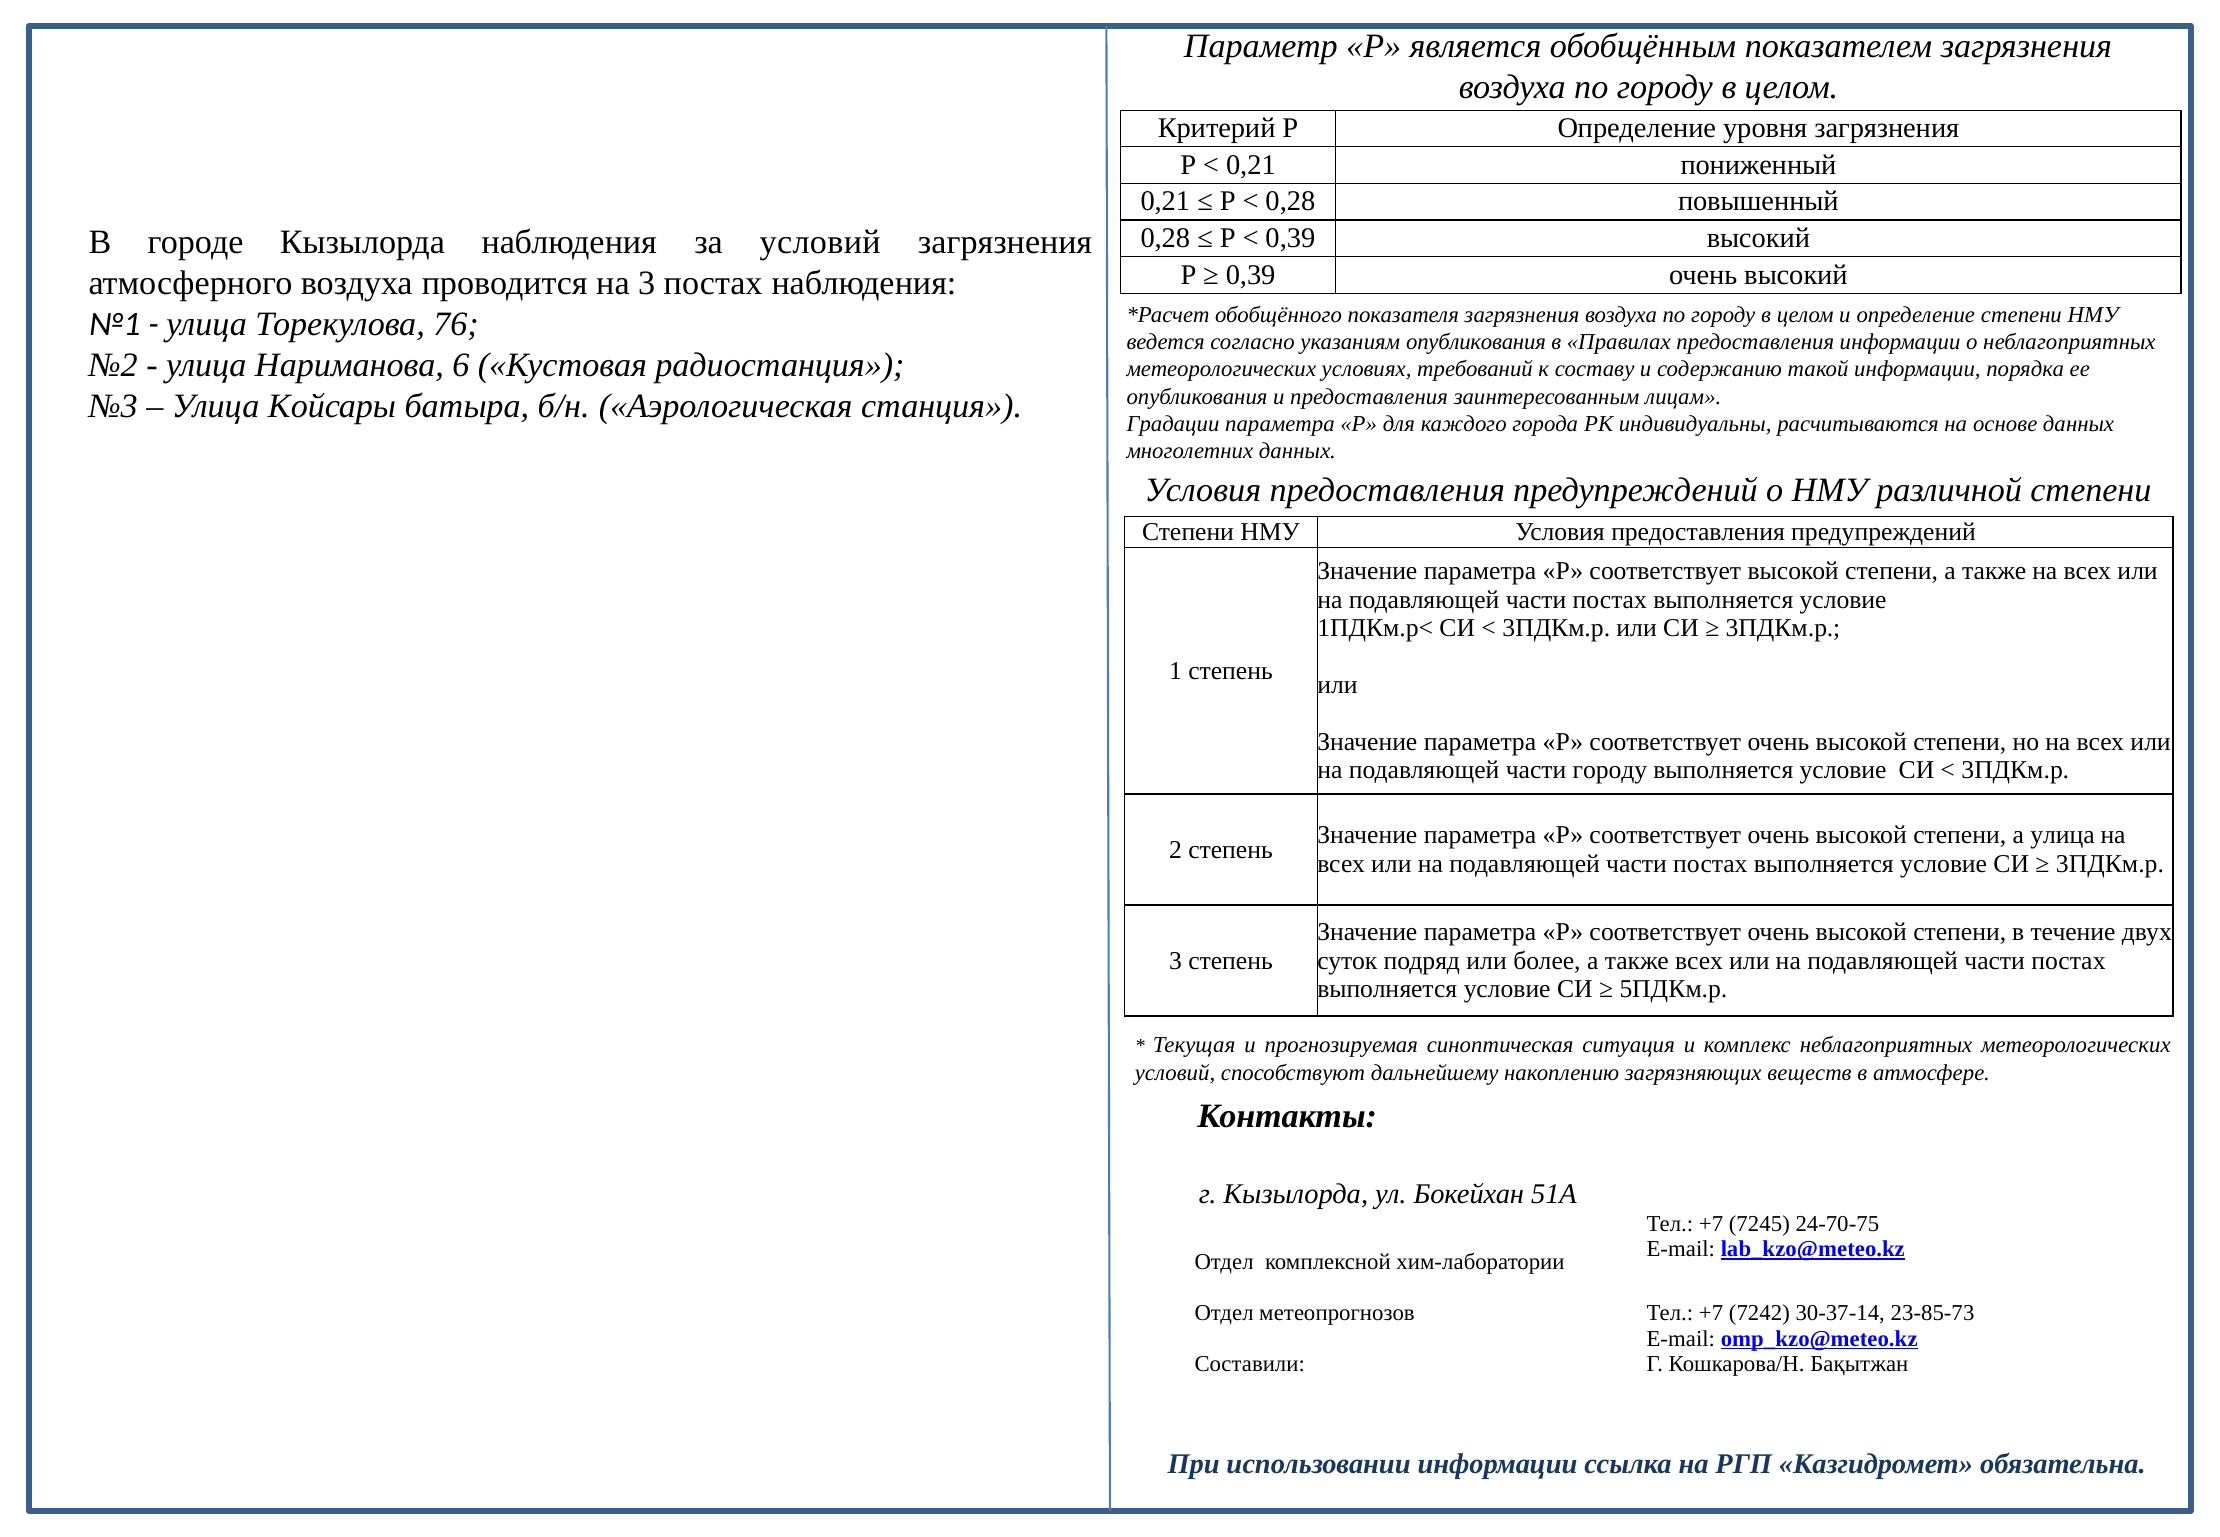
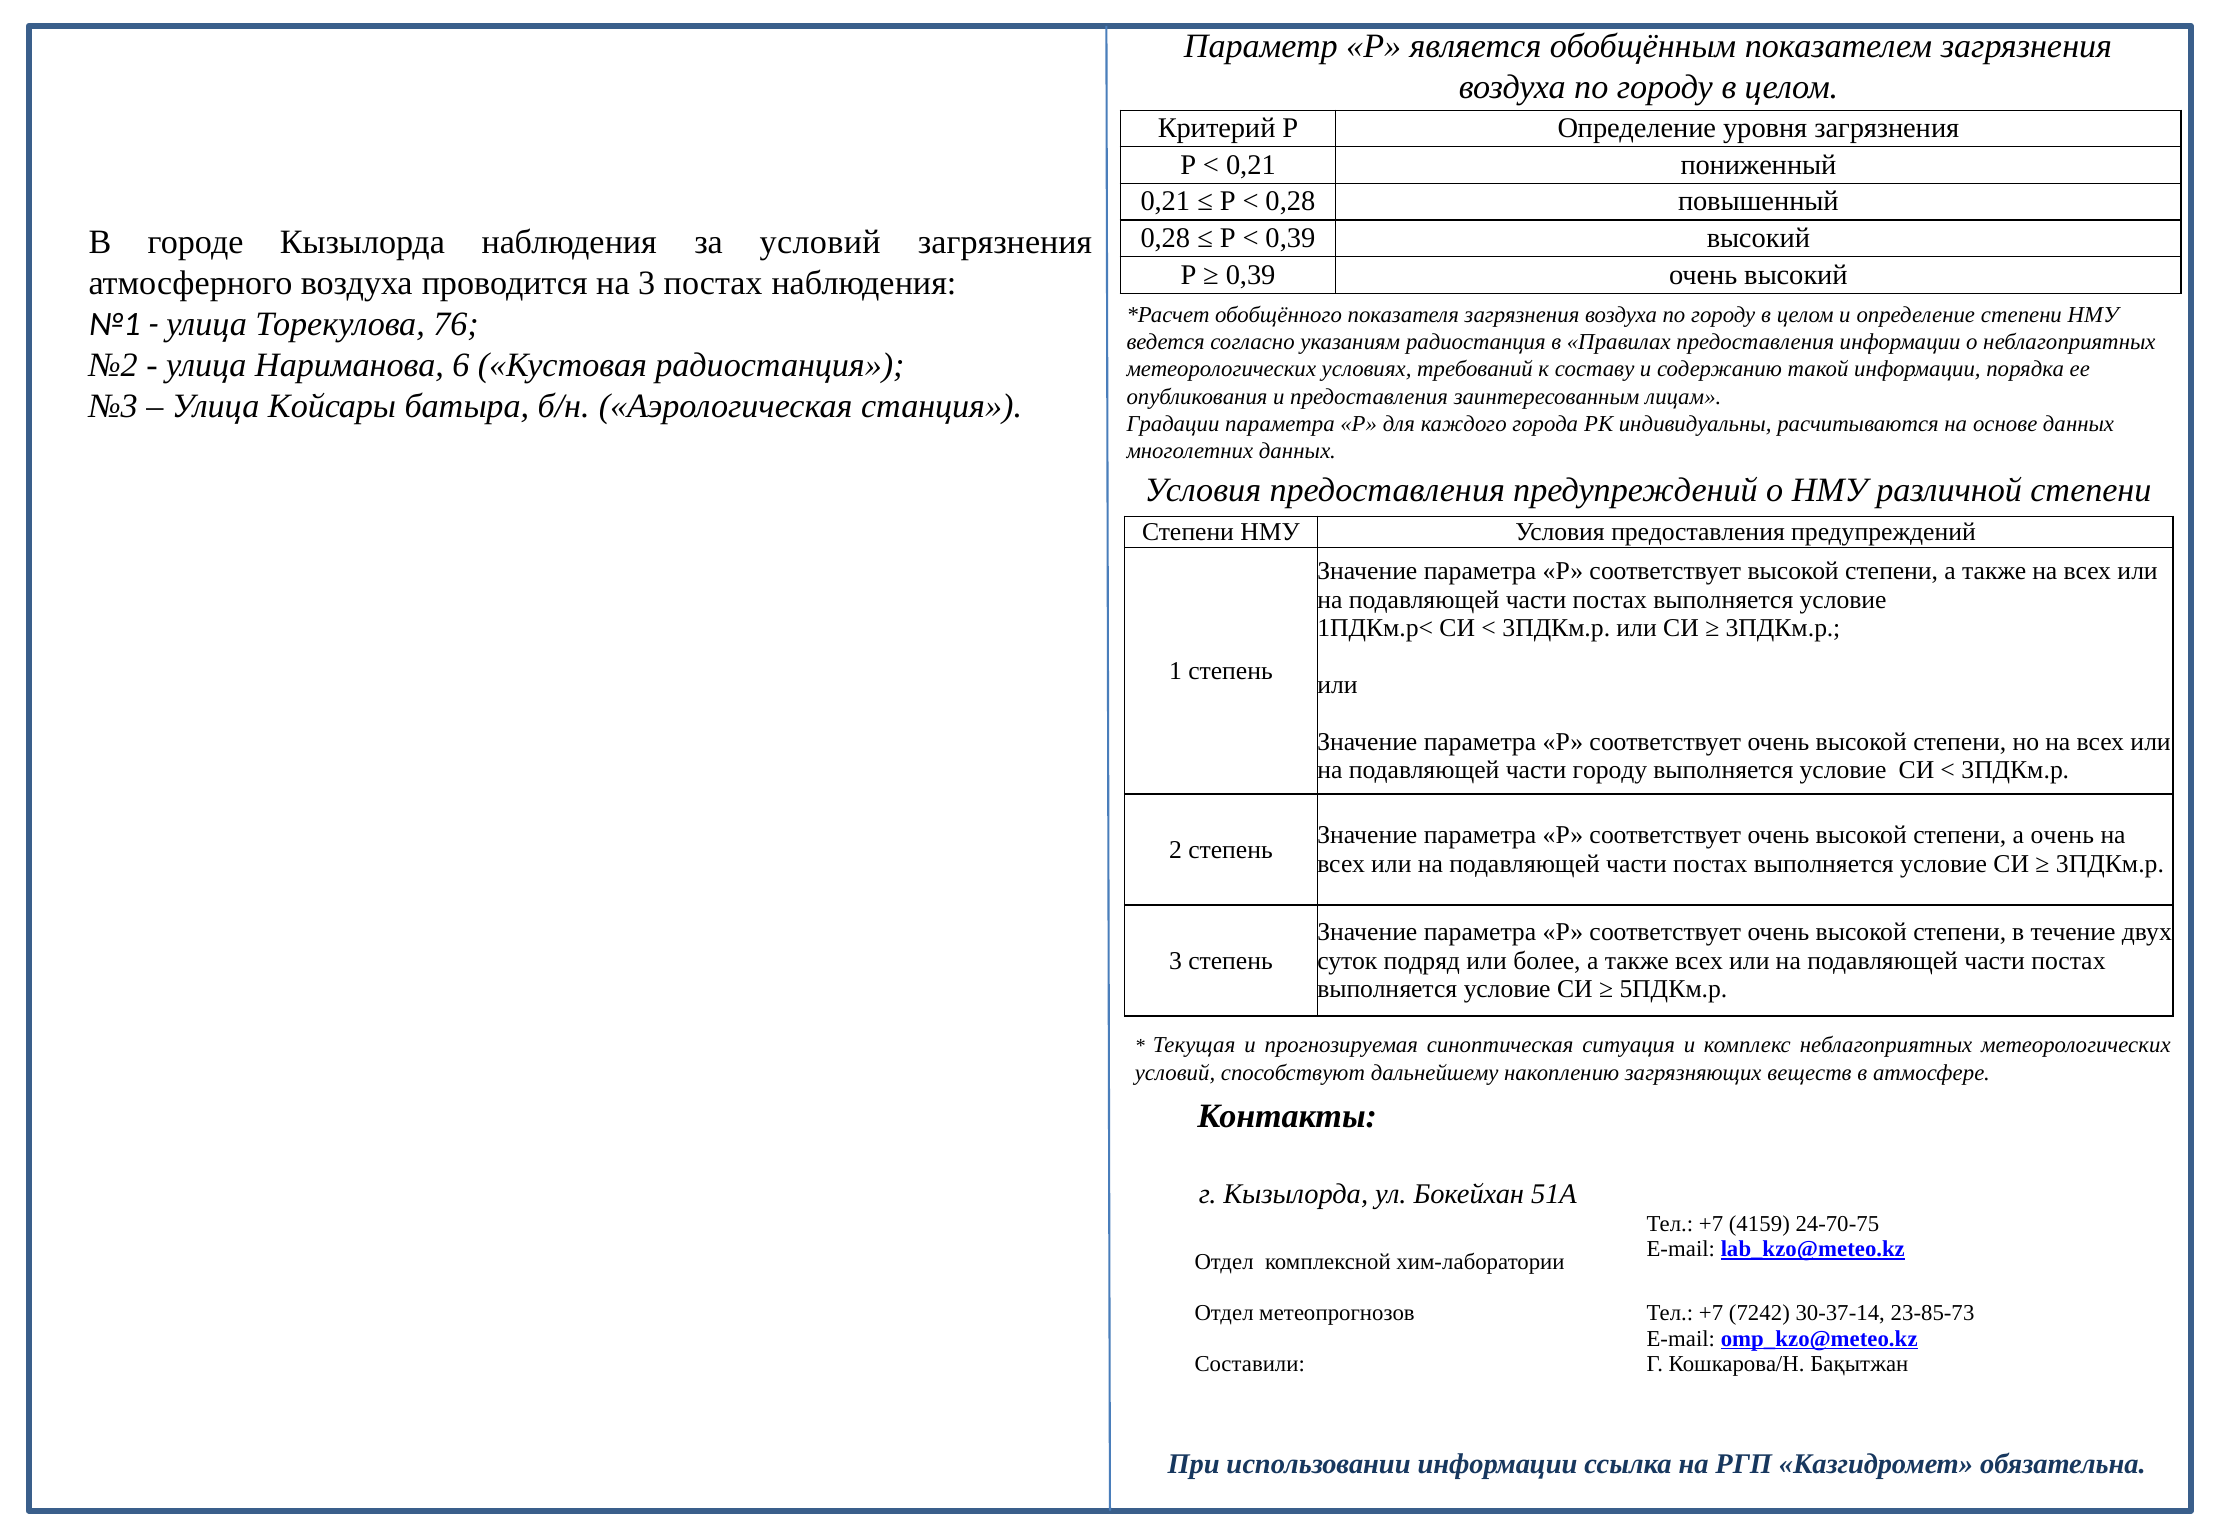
указаниям опубликования: опубликования -> радиостанция (1476, 342)
а улица: улица -> очень (2062, 835)
7245: 7245 -> 4159 (1759, 1224)
